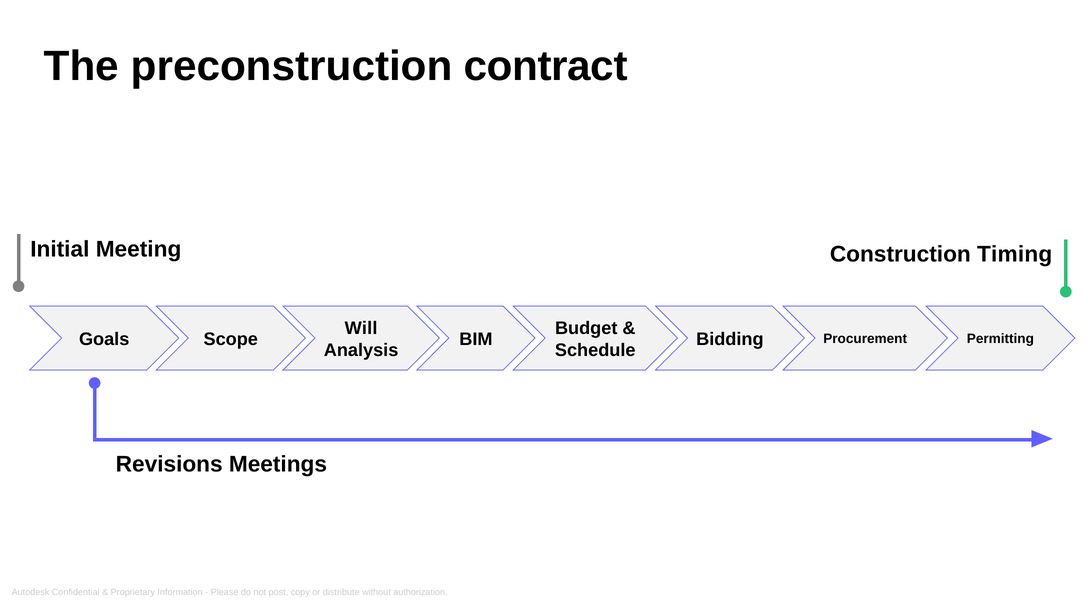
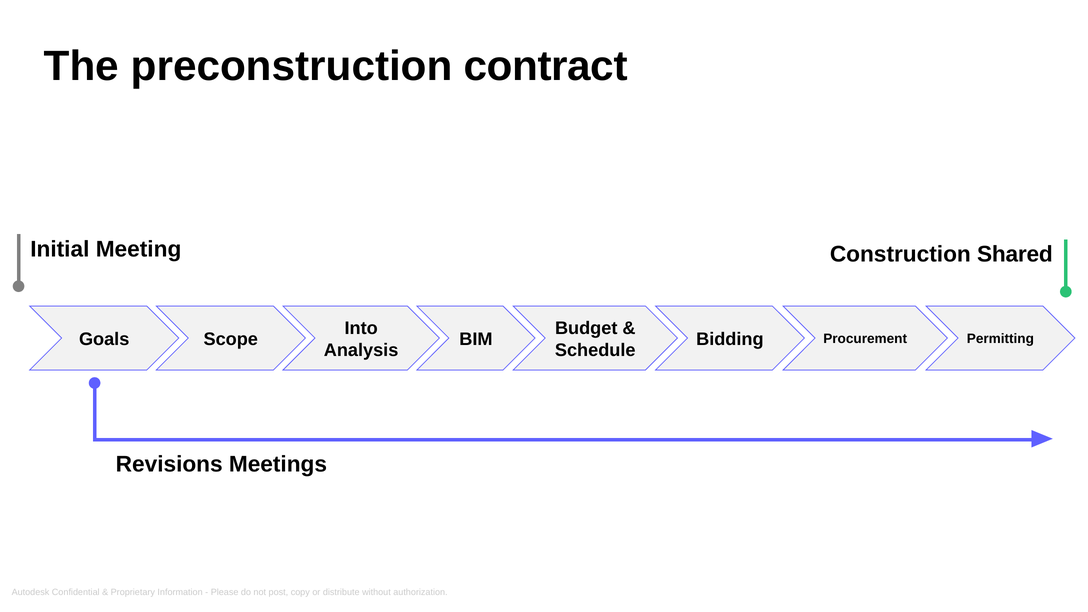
Timing: Timing -> Shared (1015, 254)
Will: Will -> Into (361, 328)
